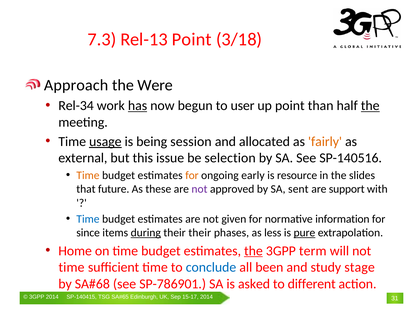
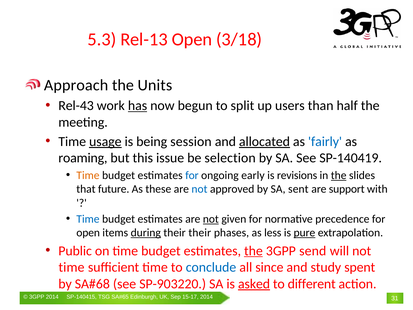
7.3: 7.3 -> 5.3 (102, 39)
Rel-13 Point: Point -> Open (192, 39)
Were: Were -> Units (155, 85)
Rel-34: Rel-34 -> Rel-43 (76, 106)
user: user -> split (242, 106)
up point: point -> users (290, 106)
the underline: present -> none (370, 106)
allocated underline: none -> present (264, 141)
fairly colour: orange -> blue (325, 141)
external: external -> roaming (83, 158)
SP-140516: SP-140516 -> SP-140419 (351, 158)
for colour: orange -> blue (192, 175)
resource: resource -> revisions (297, 175)
the underline: none -> present (339, 175)
not colour: purple -> blue (199, 189)
not underline: none -> present (211, 219)
information: information -> precedence (342, 219)
since: since -> open (88, 233)
Home: Home -> Public (75, 251)
term: term -> send (313, 251)
been: been -> since (269, 267)
stage: stage -> spent (360, 267)
SP-786901: SP-786901 -> SP-903220 (173, 284)
asked underline: none -> present (254, 284)
